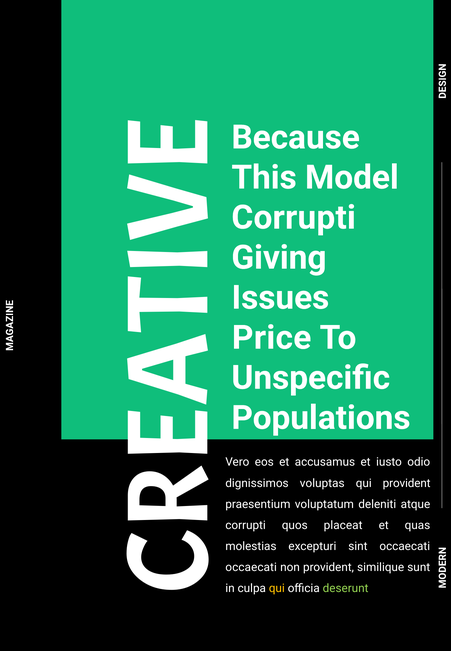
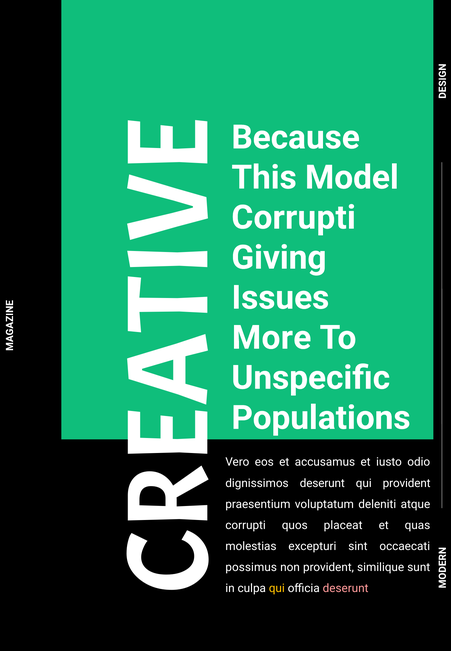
Price: Price -> More (272, 338)
dignissimos voluptas: voluptas -> deserunt (322, 484)
occaecati: occaecati -> possimus (251, 568)
deserunt colour: light green -> pink (346, 589)
